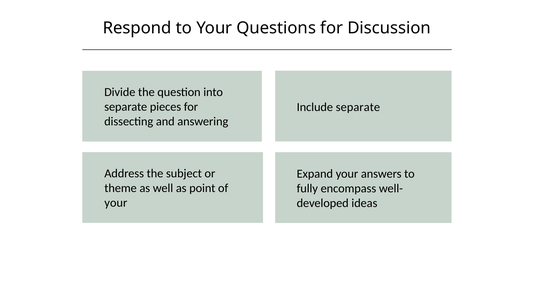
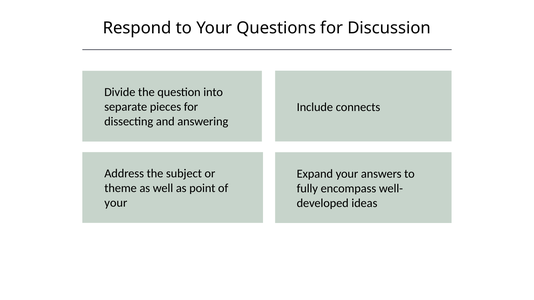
Include separate: separate -> connects (358, 107)
